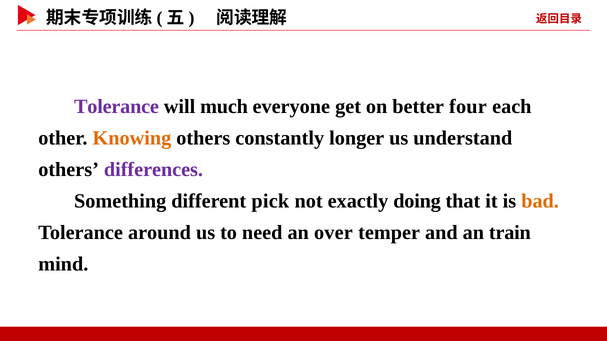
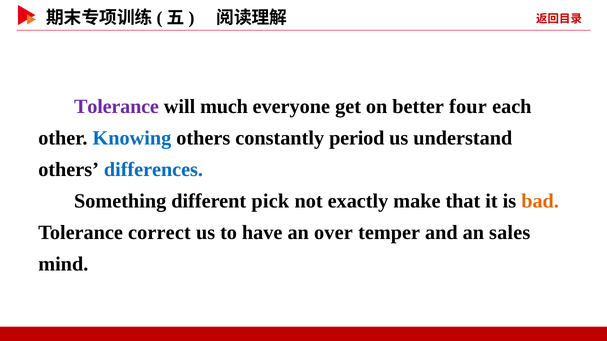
Knowing colour: orange -> blue (132, 138)
longer: longer -> period (357, 138)
differences colour: purple -> blue (153, 170)
doing: doing -> make (417, 201)
around: around -> correct (159, 233)
need: need -> have (262, 233)
train: train -> sales (510, 233)
